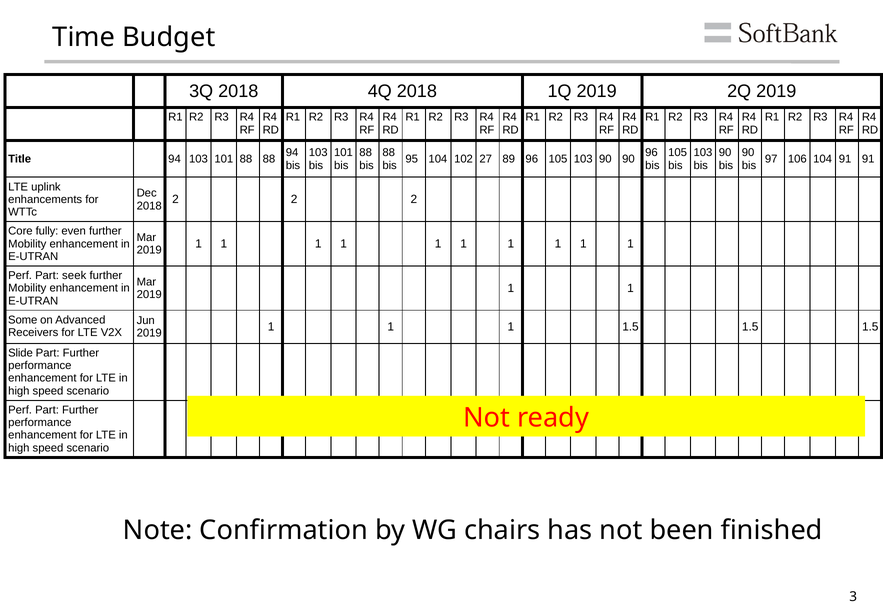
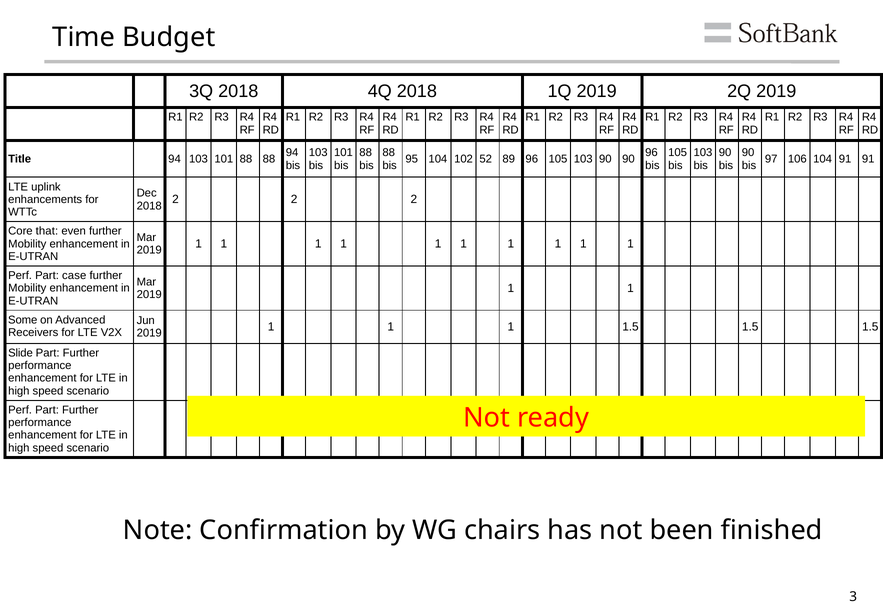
27: 27 -> 52 (486, 159)
fully: fully -> that (47, 231)
seek: seek -> case (74, 276)
